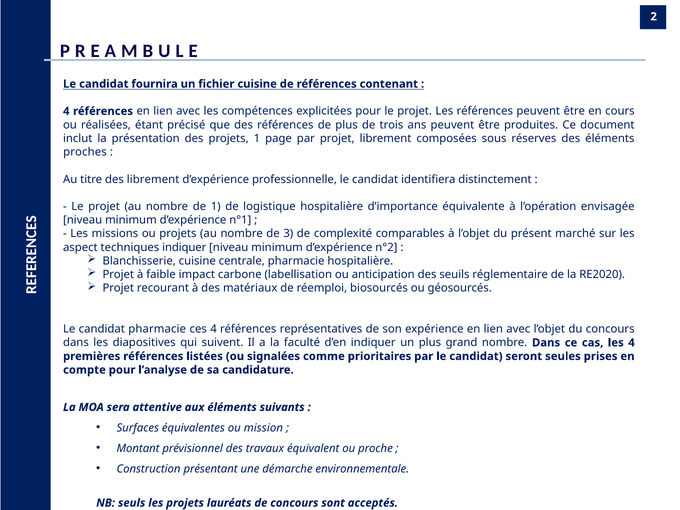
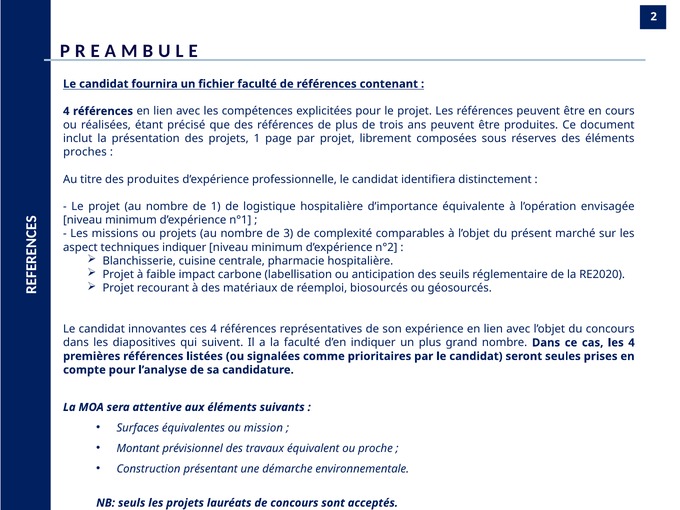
fichier cuisine: cuisine -> faculté (257, 84)
des librement: librement -> produites (153, 179)
candidat pharmacie: pharmacie -> innovantes (157, 329)
